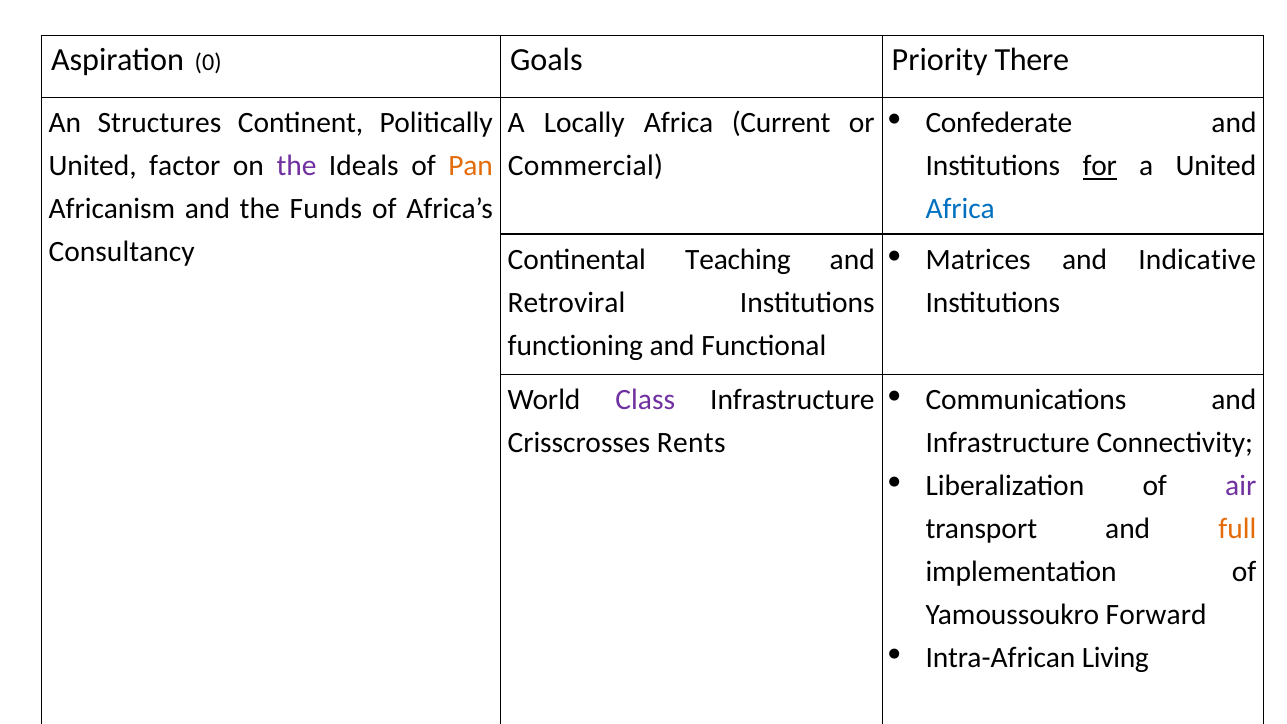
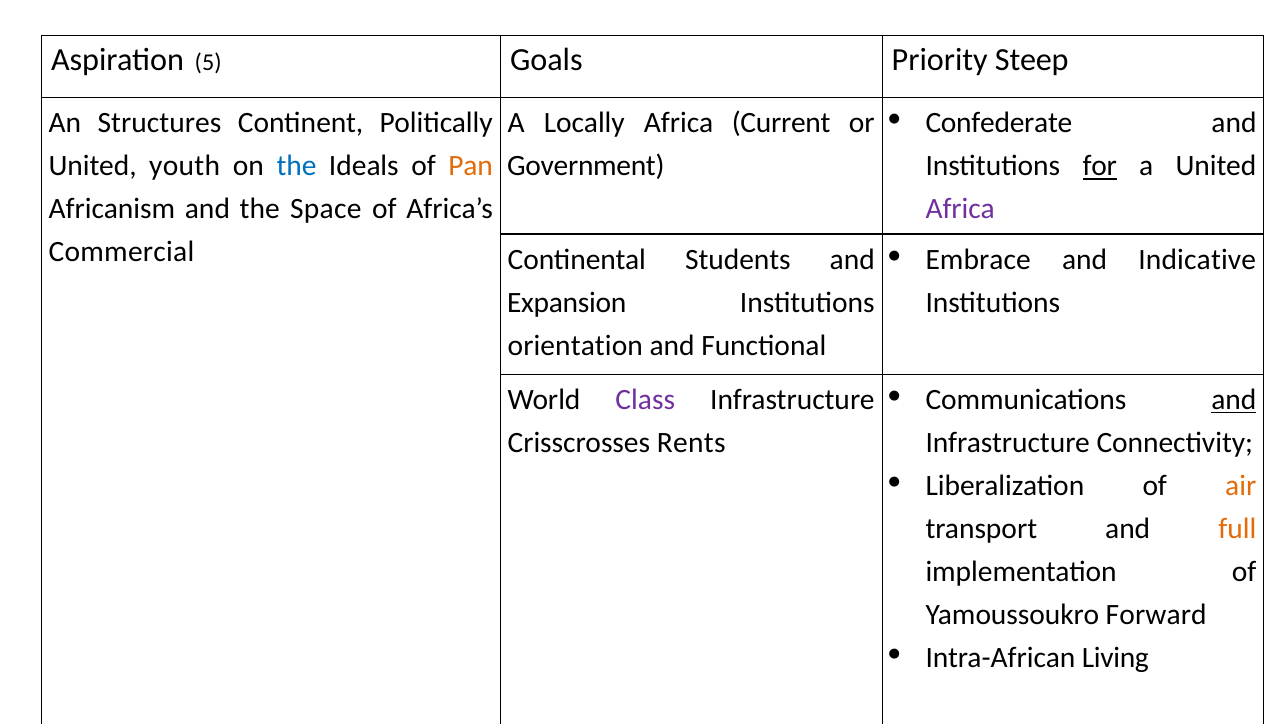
0: 0 -> 5 (208, 63)
There: There -> Steep (1032, 60)
factor: factor -> youth (185, 166)
the colour: purple -> blue (297, 166)
Commercial: Commercial -> Government (586, 166)
Funds: Funds -> Space (326, 209)
Africa colour: blue -> purple (960, 209)
Consultancy: Consultancy -> Commercial (121, 252)
Matrices: Matrices -> Embrace (978, 259)
Teaching: Teaching -> Students (738, 259)
Retroviral: Retroviral -> Expansion (567, 302)
functioning: functioning -> orientation (575, 345)
and underline: none -> present (1234, 400)
air colour: purple -> orange (1241, 486)
